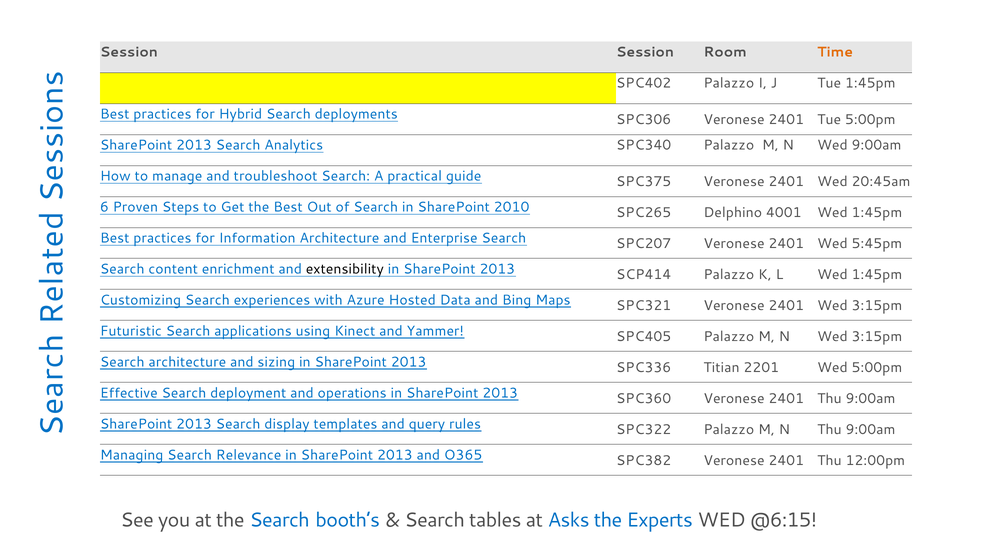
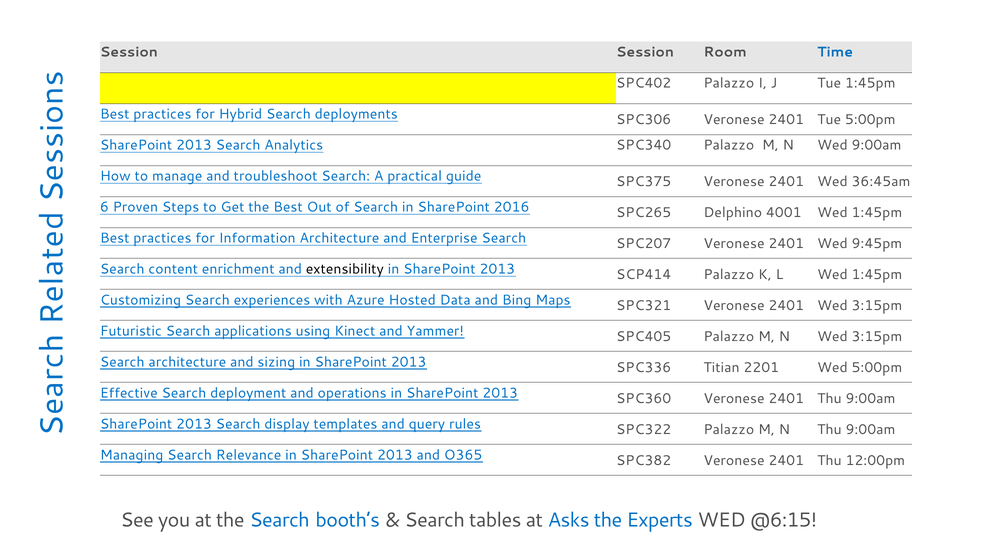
Time colour: orange -> blue (835, 52)
20:45am: 20:45am -> 36:45am (881, 181)
2010: 2010 -> 2016 (512, 207)
5:45pm: 5:45pm -> 9:45pm (877, 243)
